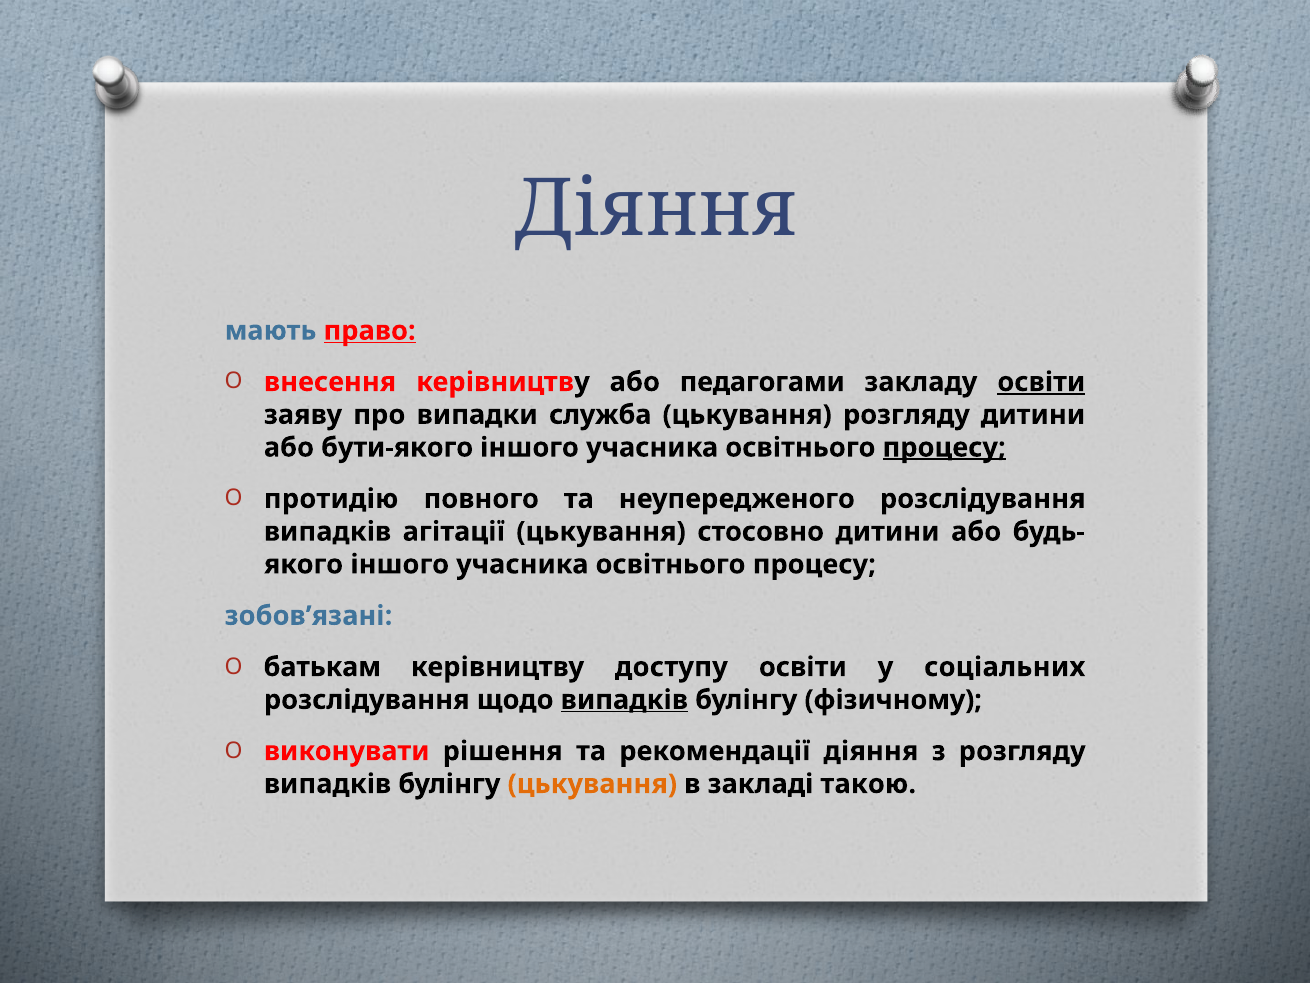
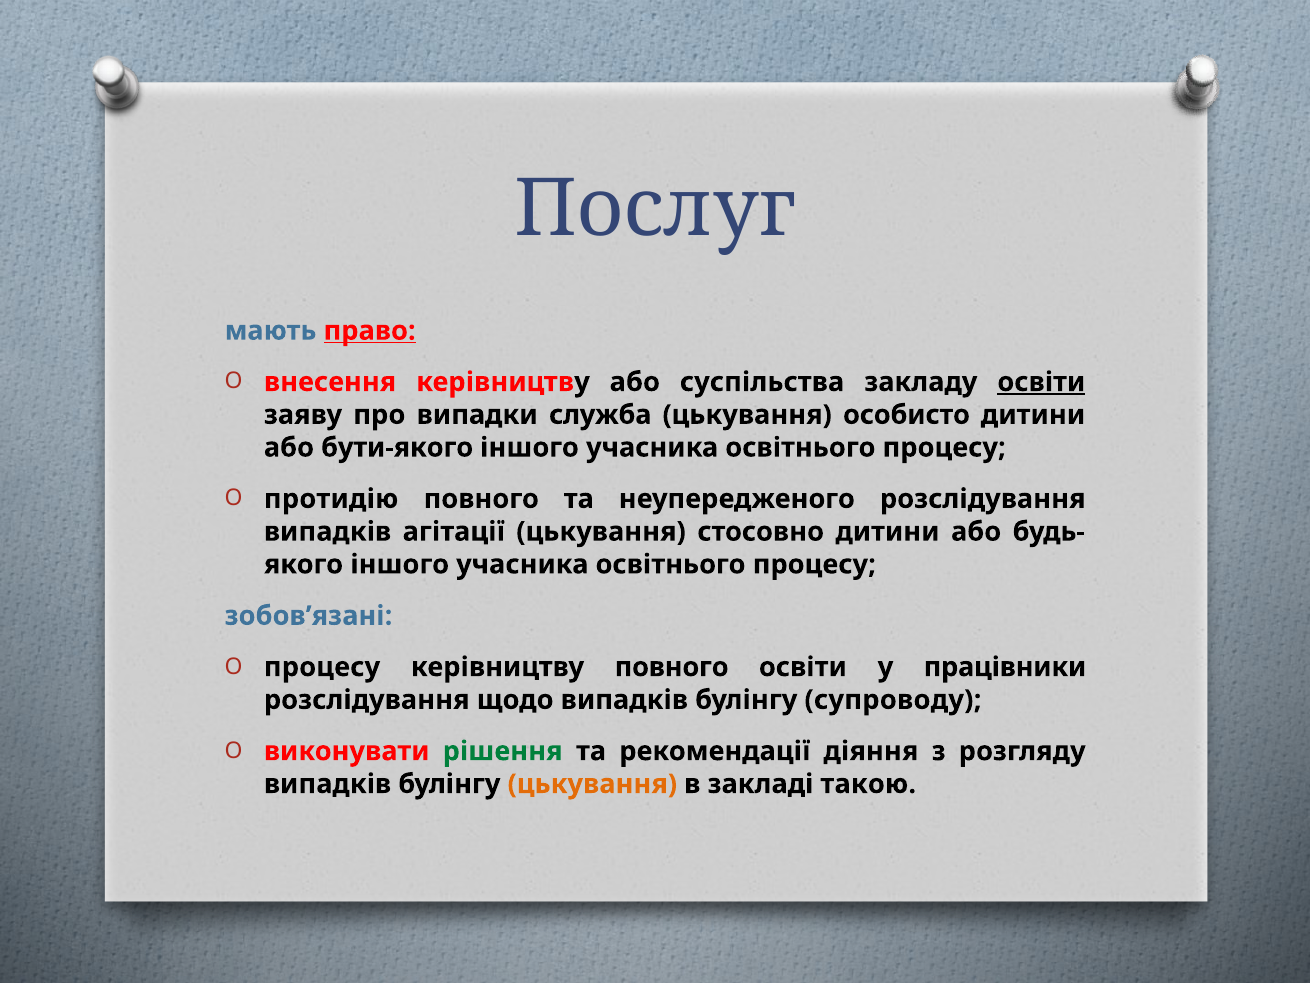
Діяння: Діяння -> Послуг (656, 209)
педагогами: педагогами -> суспільства (762, 382)
цькування розгляду: розгляду -> особисто (907, 415)
процесу underline: present -> none (944, 447)
батькам: батькам -> процесу (322, 667)
керівництву доступу: доступу -> повного (672, 667)
соціальних: соціальних -> працівники (1005, 667)
випадків underline: present -> none (624, 700)
фізичному: фізичному -> супроводу (893, 700)
рішення colour: black -> green (503, 751)
